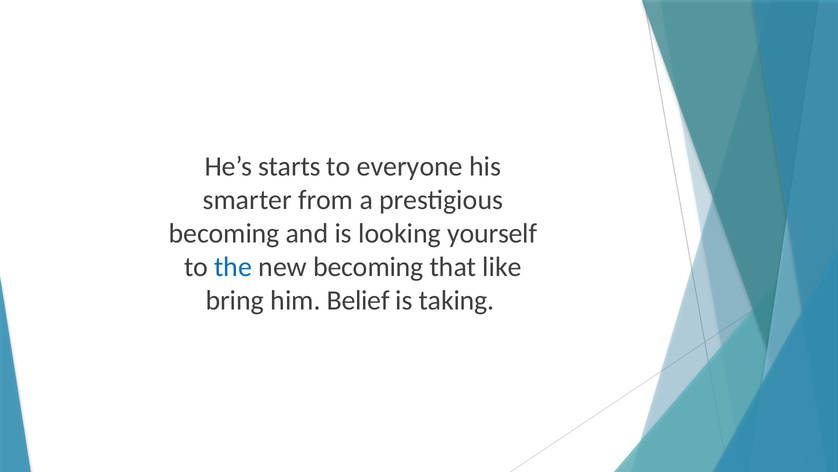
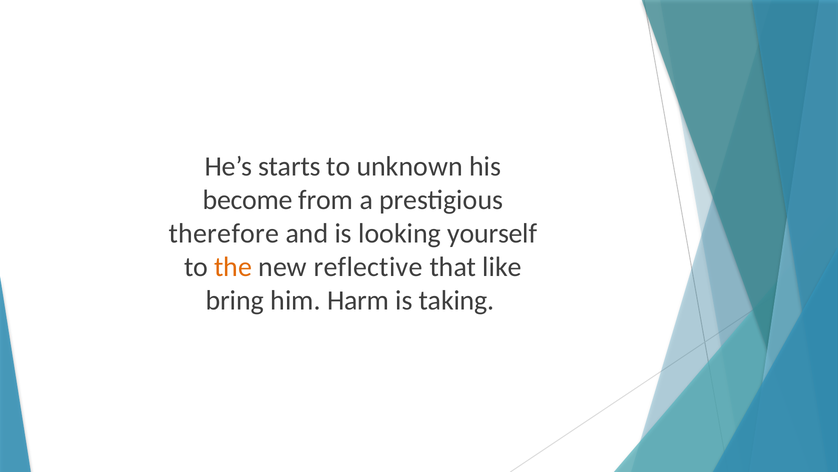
everyone: everyone -> unknown (410, 166)
smarter: smarter -> become (248, 200)
becoming: becoming -> therefore (224, 233)
the colour: blue -> orange (233, 267)
new becoming: becoming -> reflective (368, 267)
Belief: Belief -> Harm (358, 300)
